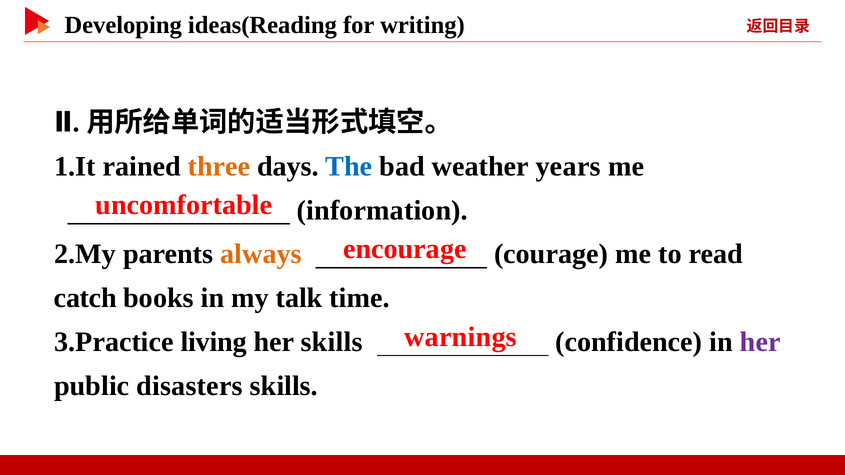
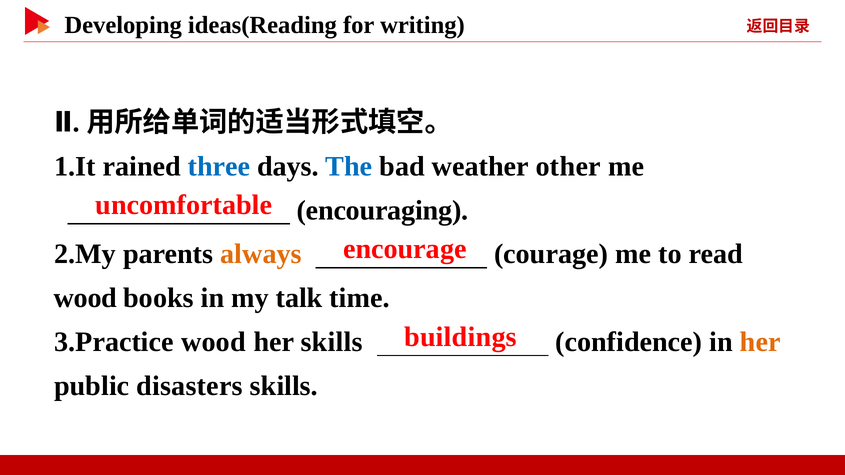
three colour: orange -> blue (219, 166)
years: years -> other (568, 166)
information: information -> encouraging (383, 210)
catch: catch -> wood (85, 298)
warnings: warnings -> buildings (461, 337)
3.Practice living: living -> wood (214, 342)
her colour: purple -> orange (760, 342)
